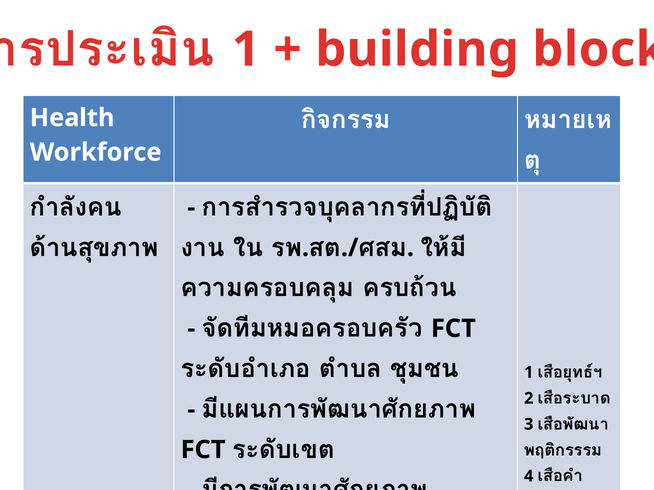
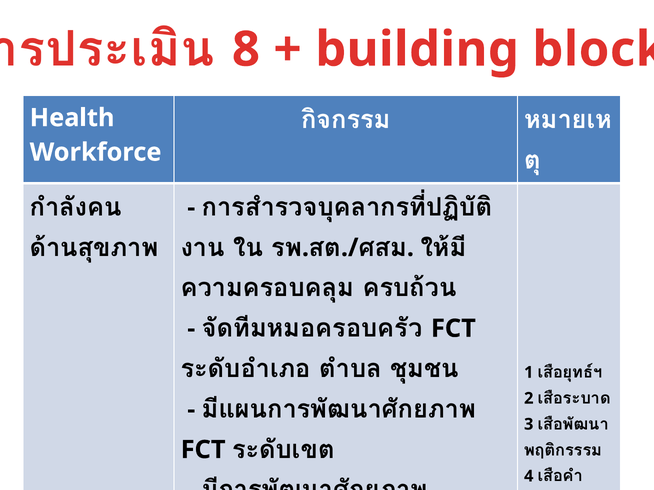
1: 1 -> 8 (246, 50)
